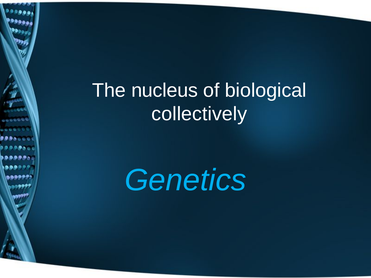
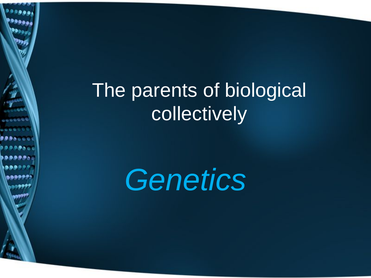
nucleus: nucleus -> parents (164, 90)
